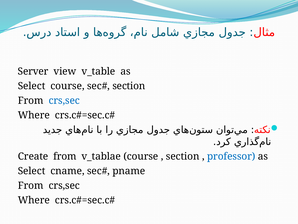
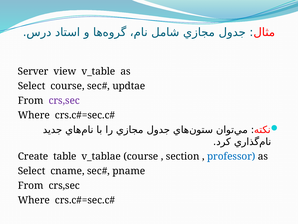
section: section -> updtae (129, 86)
crs,sec colour: blue -> purple (64, 100)
Create from: from -> table (65, 156)
